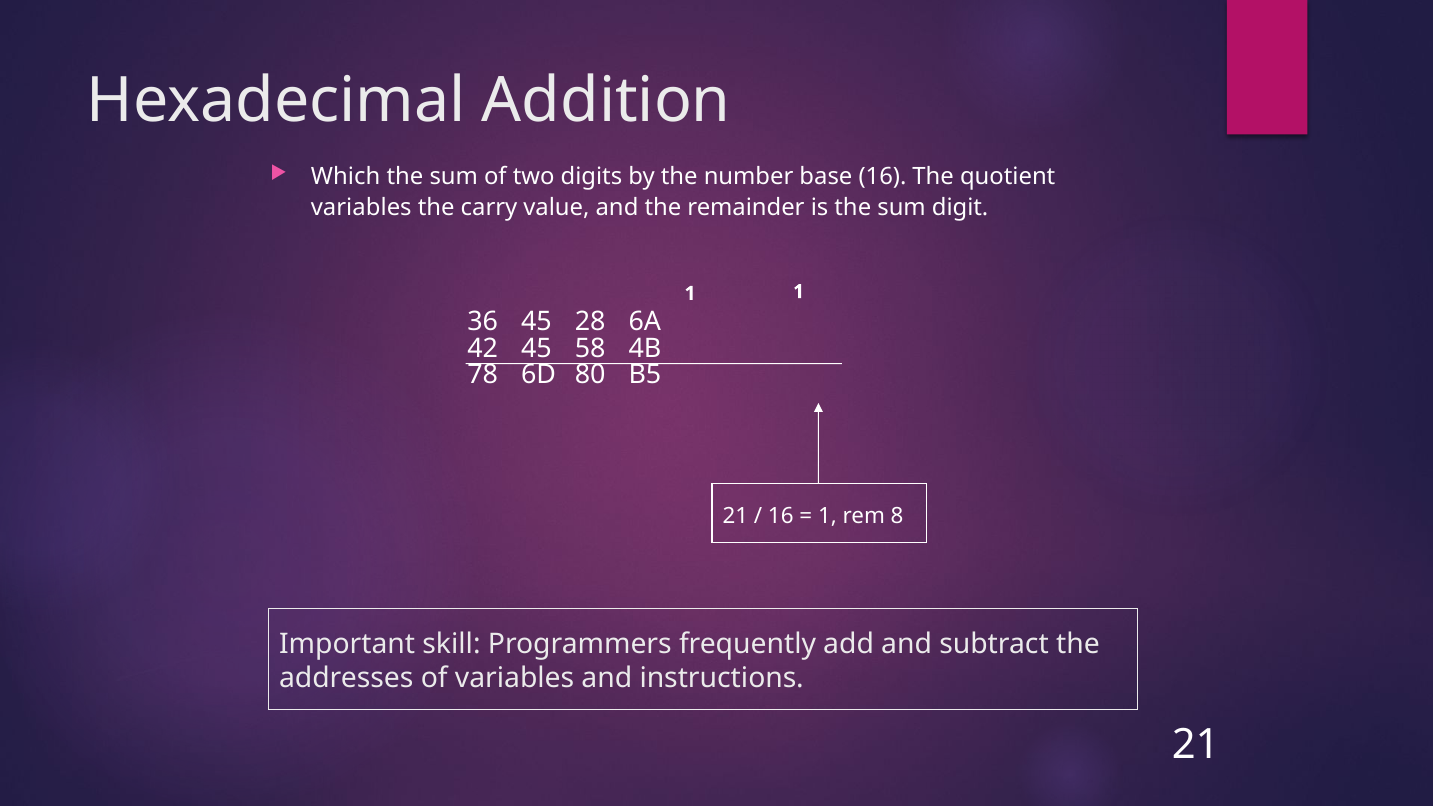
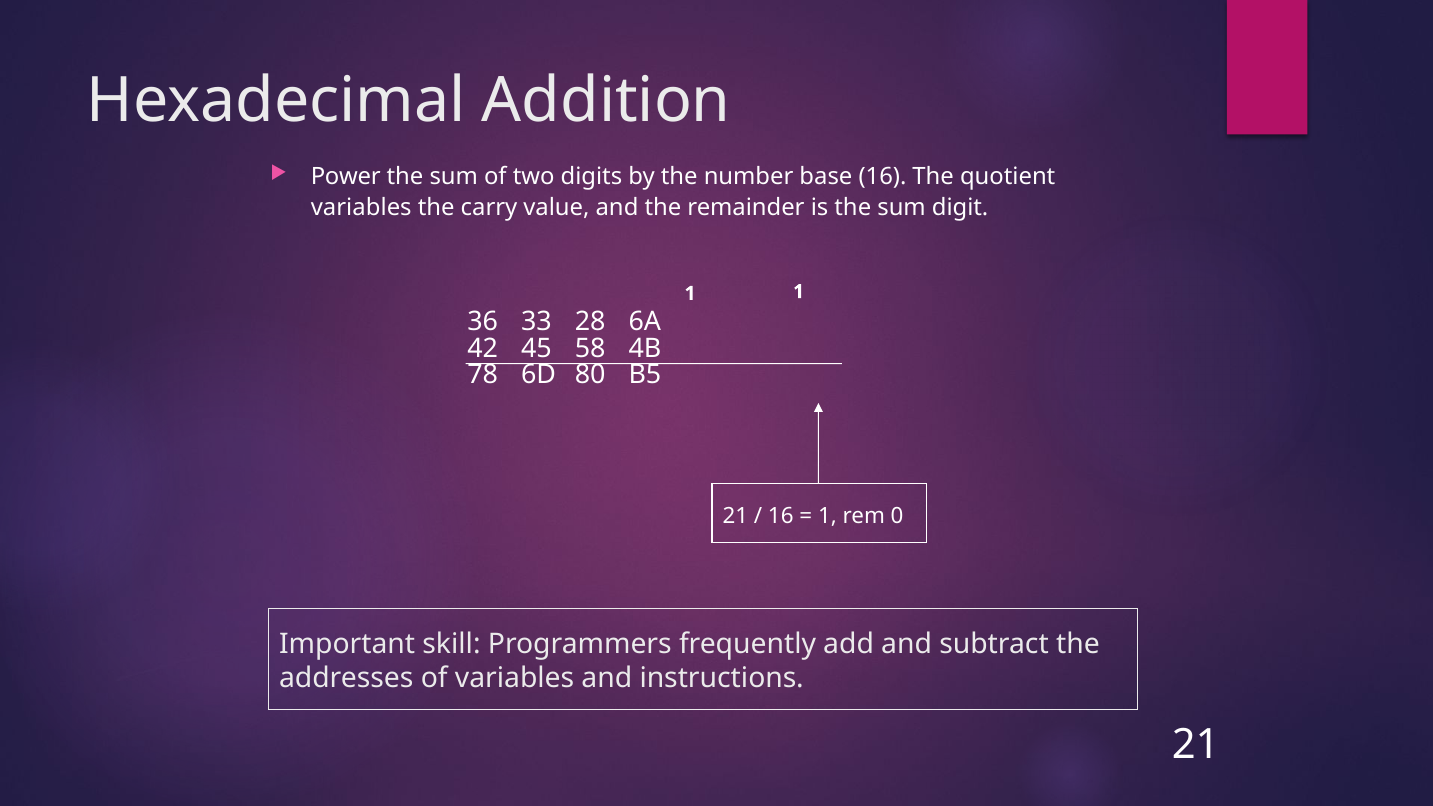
Which: Which -> Power (346, 176)
36 45: 45 -> 33 (536, 322)
8: 8 -> 0 (897, 516)
